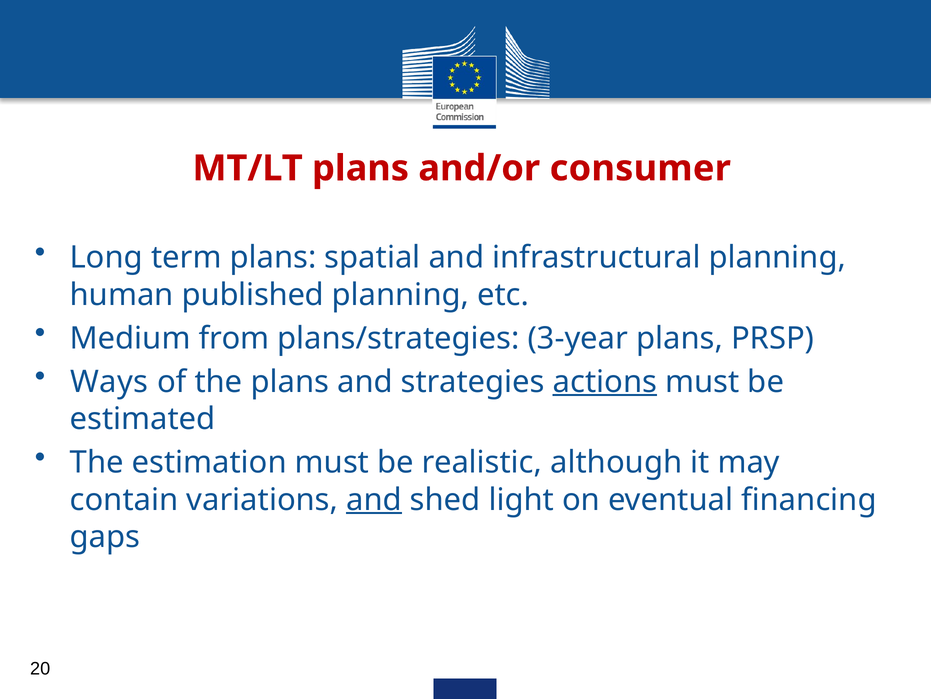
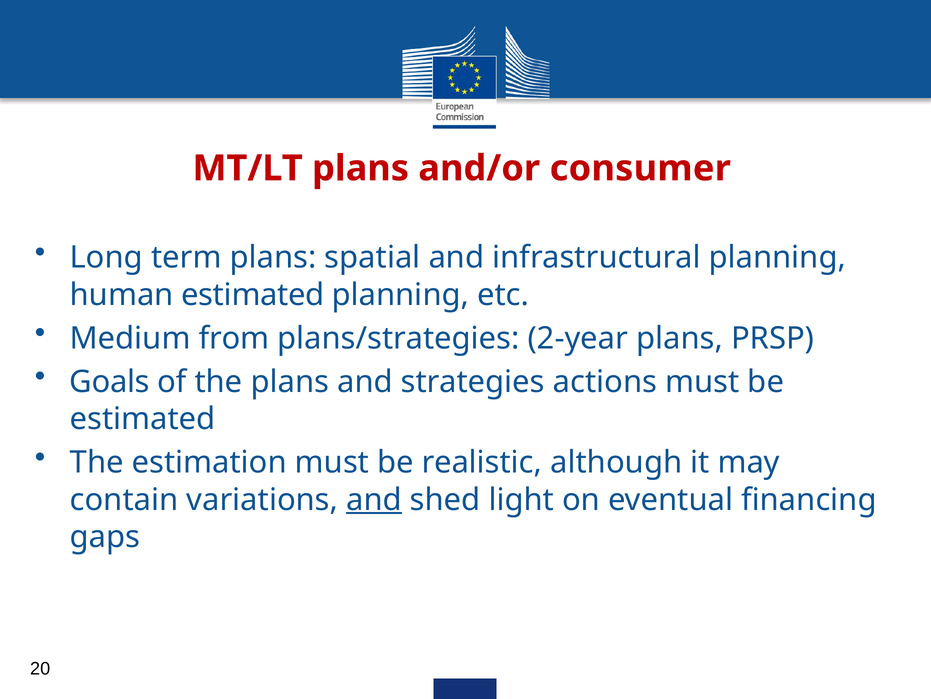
human published: published -> estimated (253, 294)
3-year: 3-year -> 2-year (578, 338)
Ways: Ways -> Goals (110, 381)
actions underline: present -> none (605, 381)
